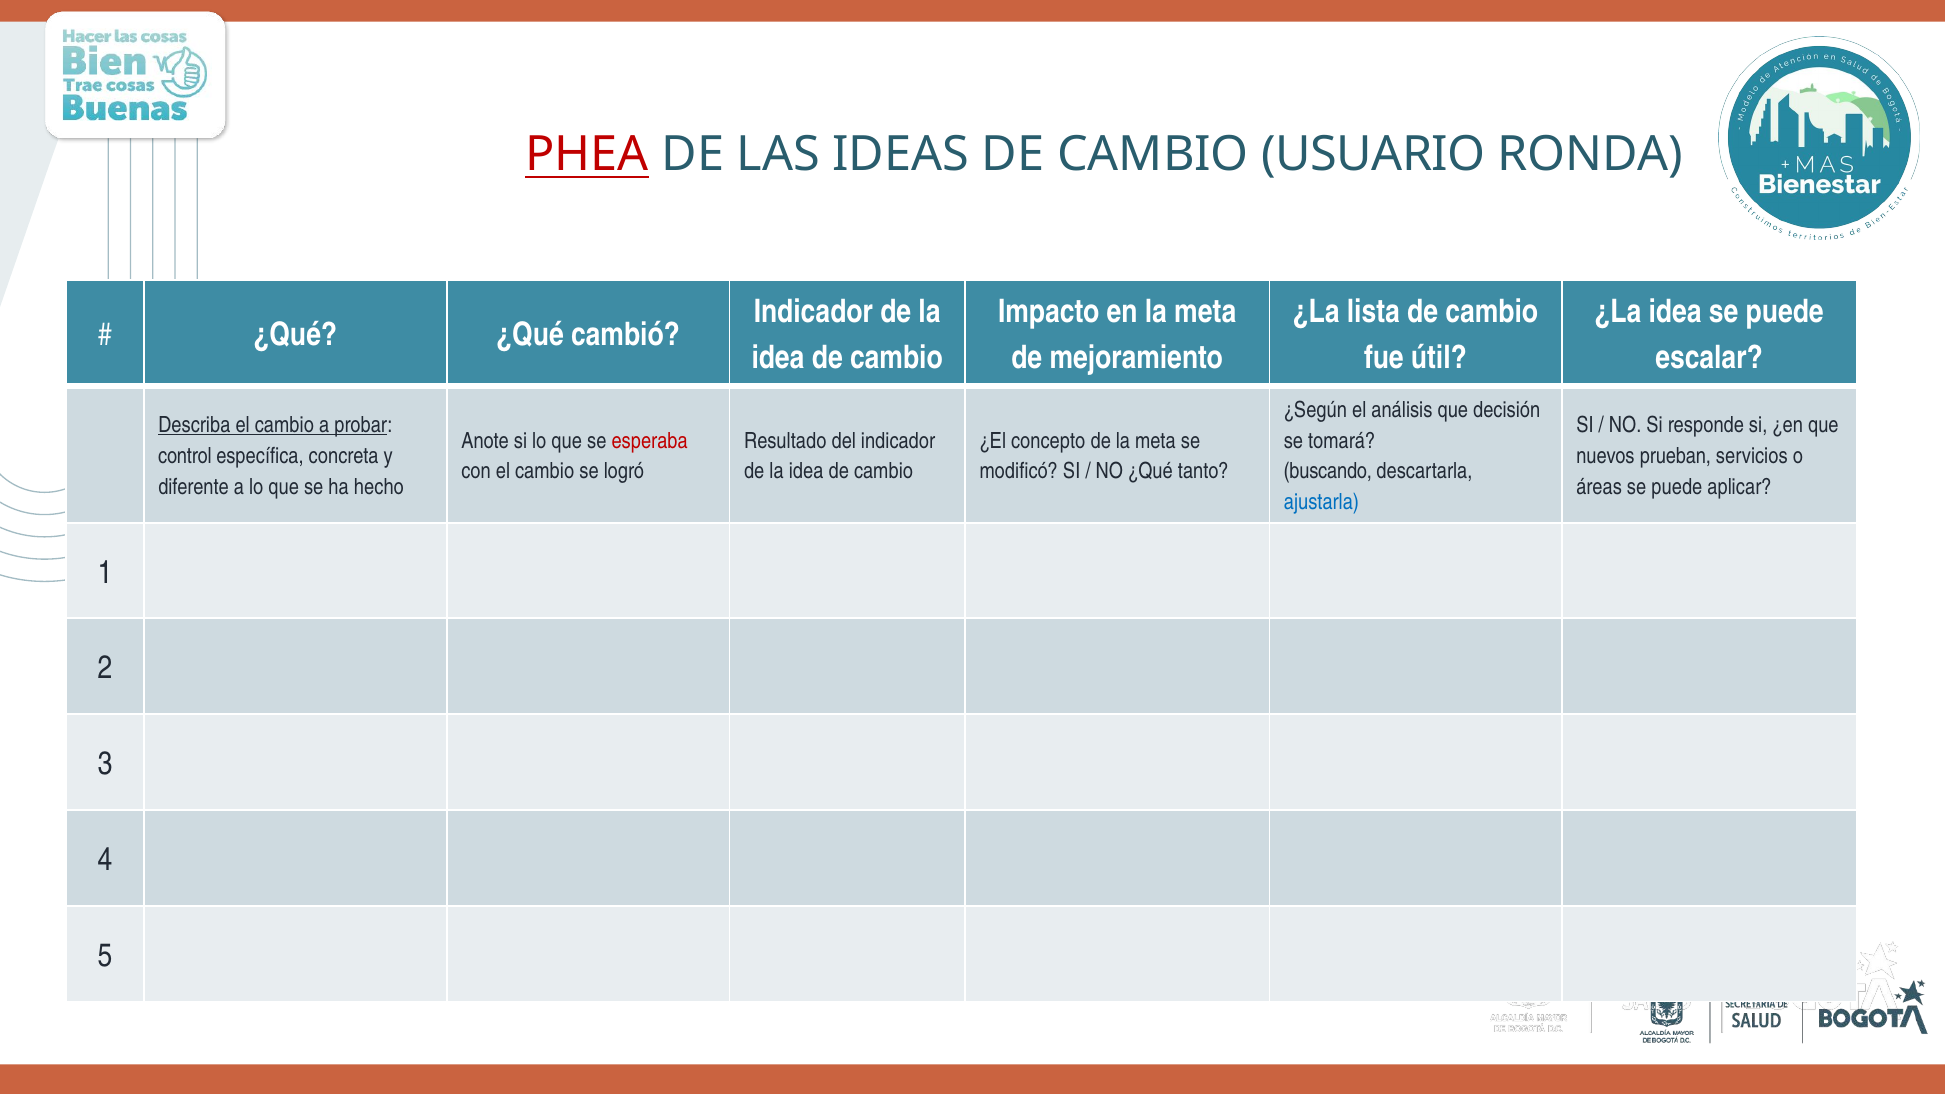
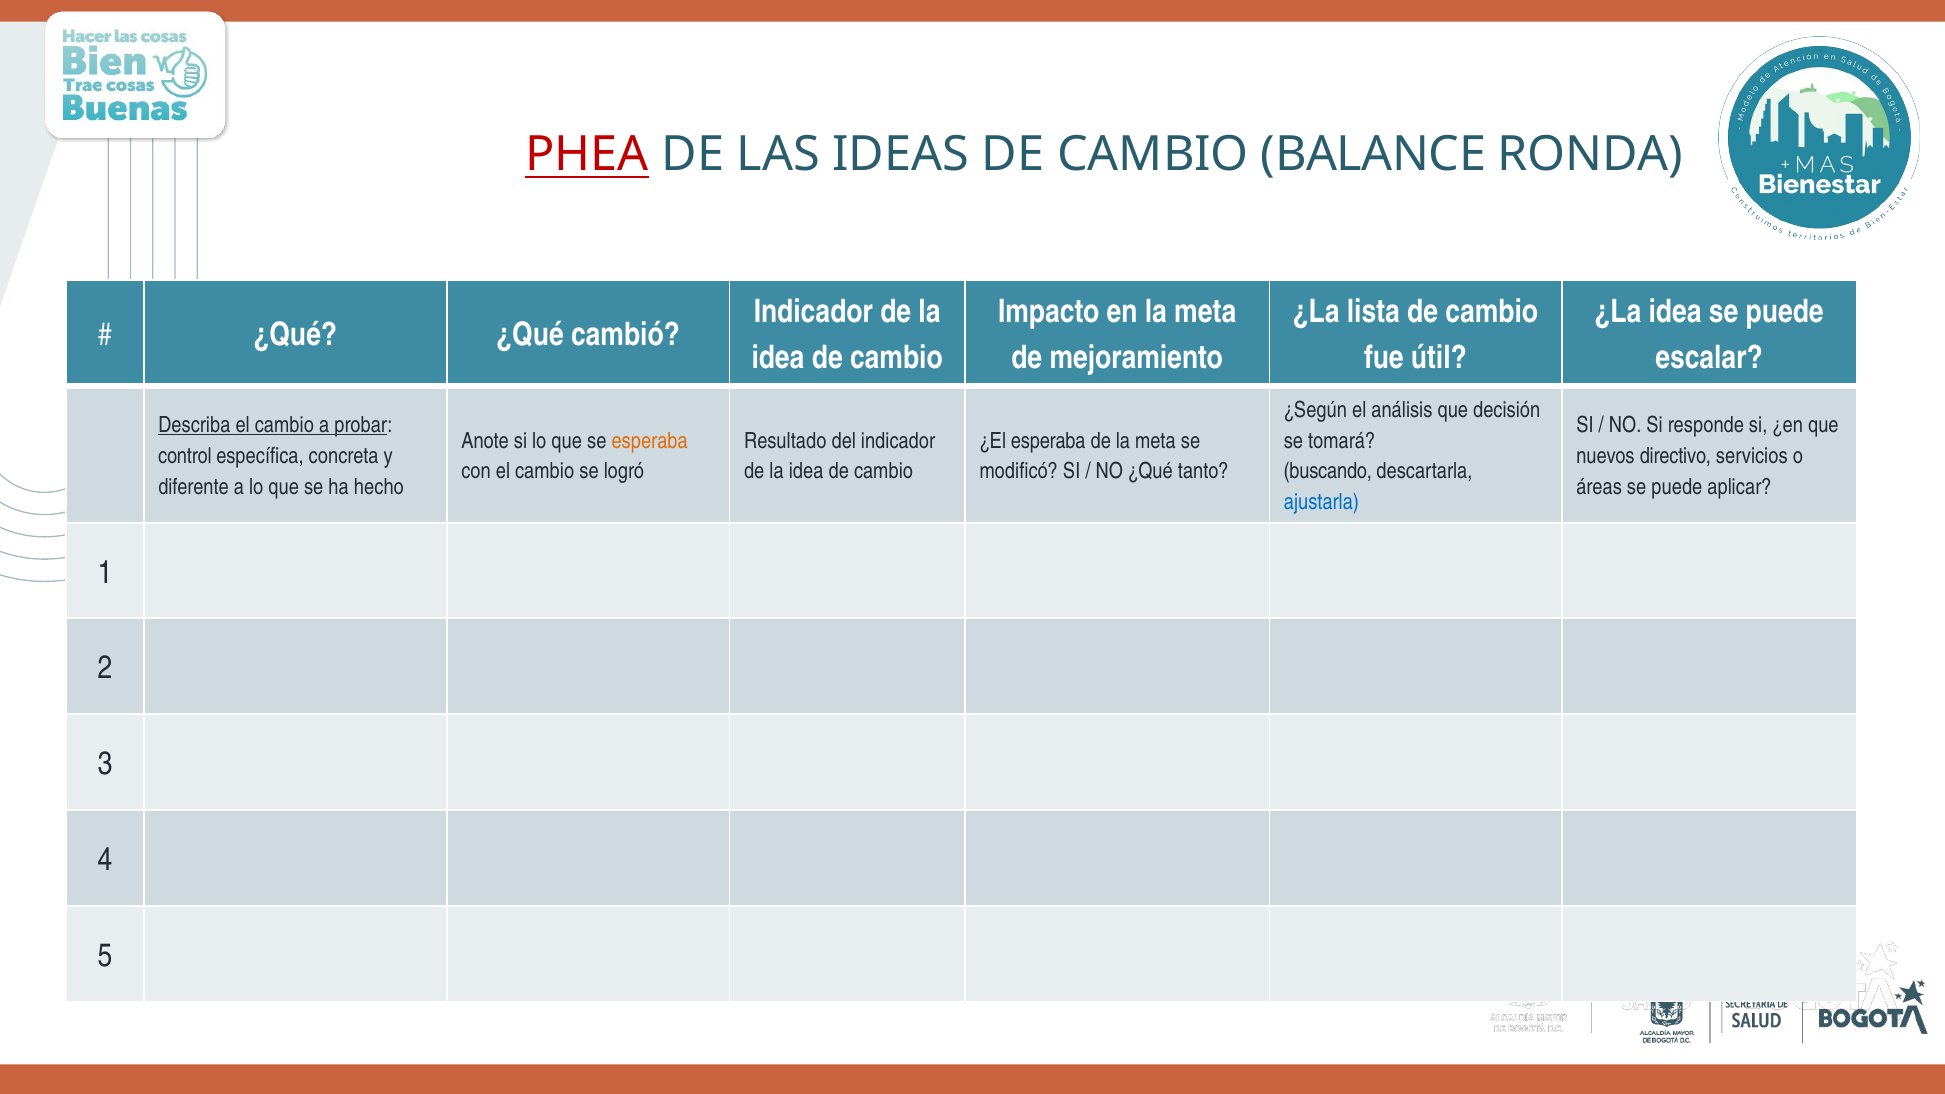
USUARIO: USUARIO -> BALANCE (1374, 155)
esperaba colour: red -> orange (650, 441)
¿El concepto: concepto -> esperaba (1048, 441)
prueban: prueban -> directivo (1675, 456)
